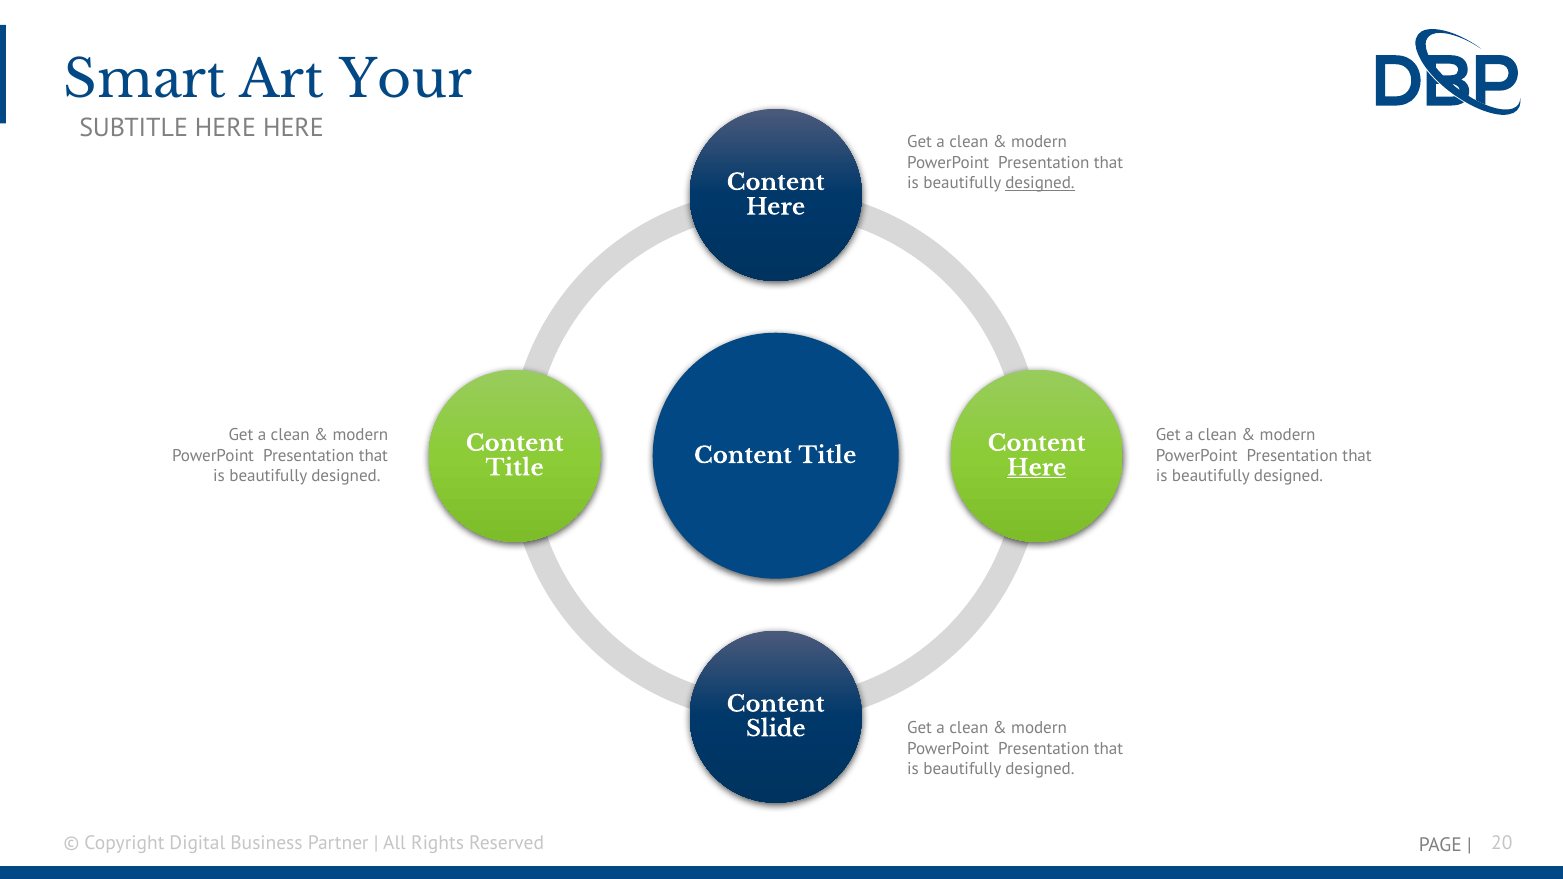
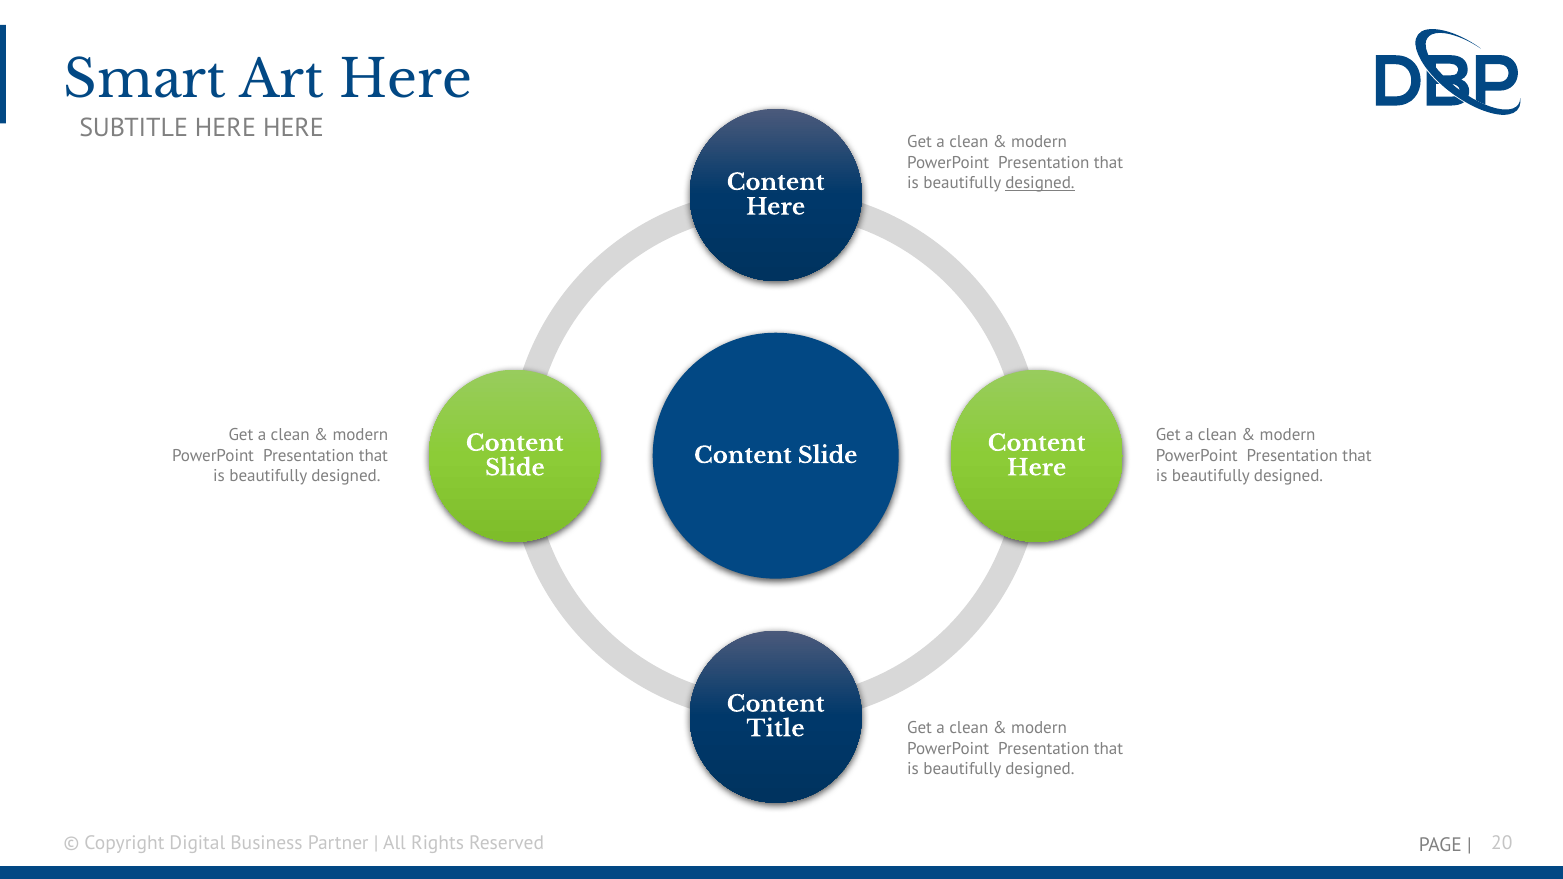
Art Your: Your -> Here (406, 80)
Title: Title -> Slide (828, 456)
Title: Title -> Slide (515, 468)
Here underline: present -> none (1037, 468)
Slide: Slide -> Title (776, 729)
